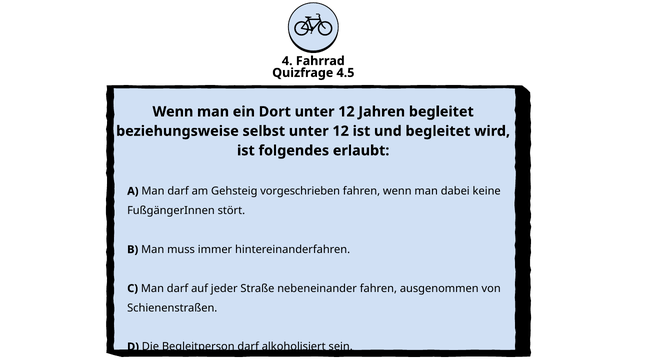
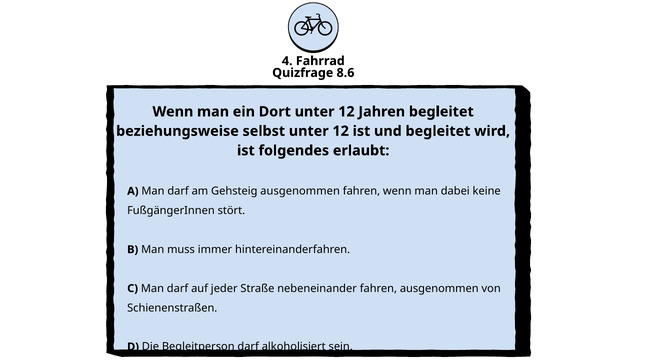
4.5: 4.5 -> 8.6 (345, 73)
Gehsteig vorgeschrieben: vorgeschrieben -> ausgenommen (300, 191)
